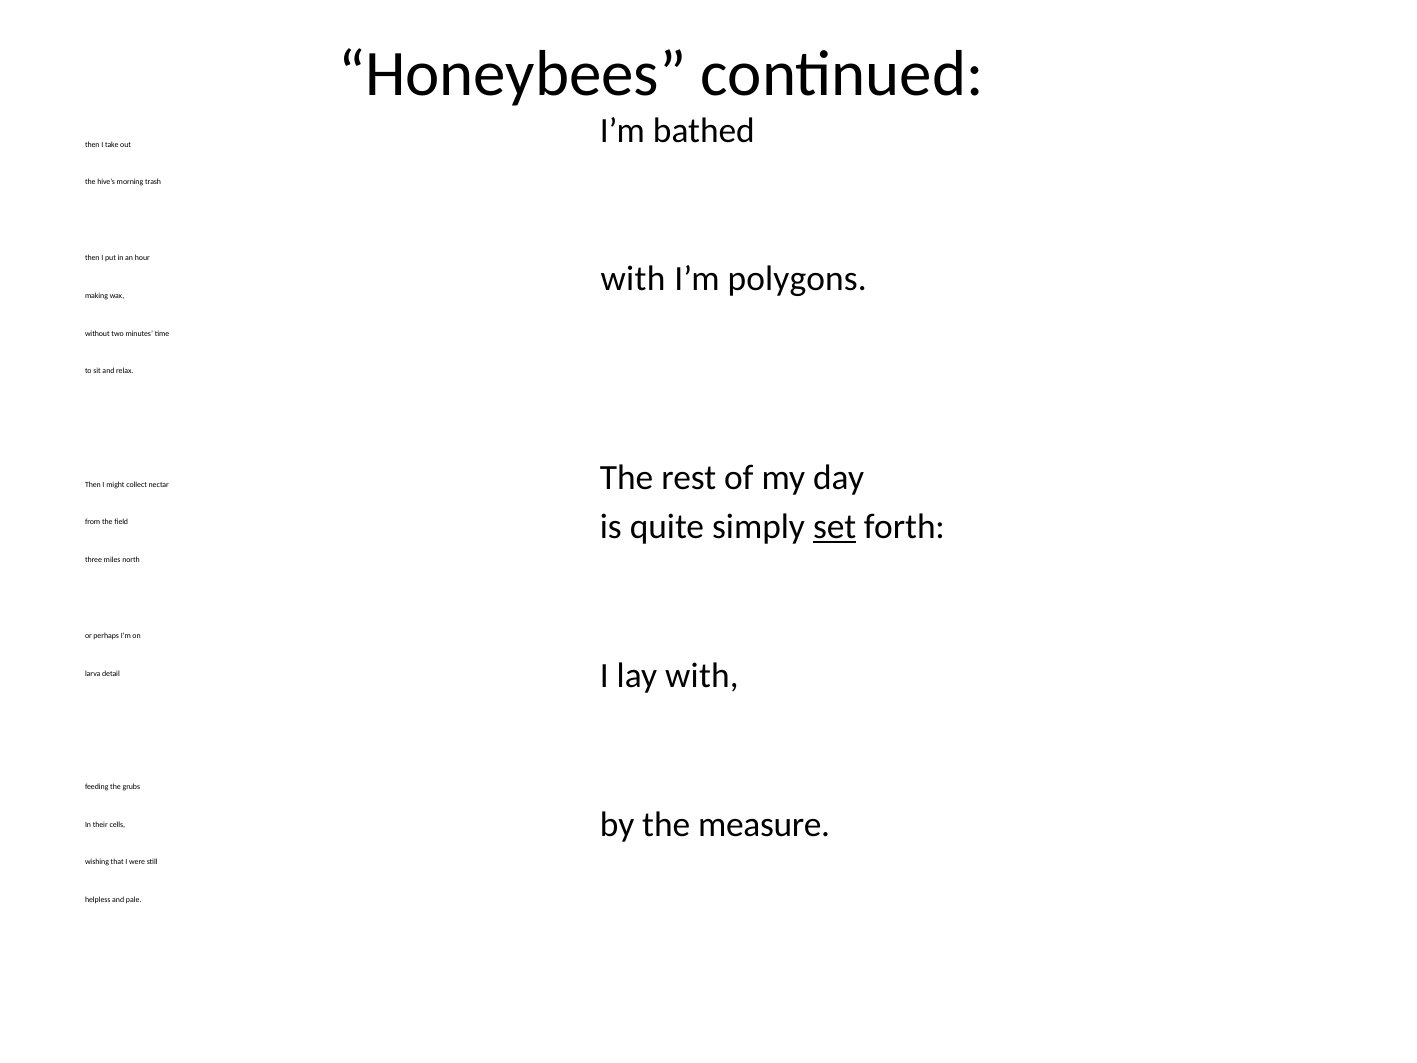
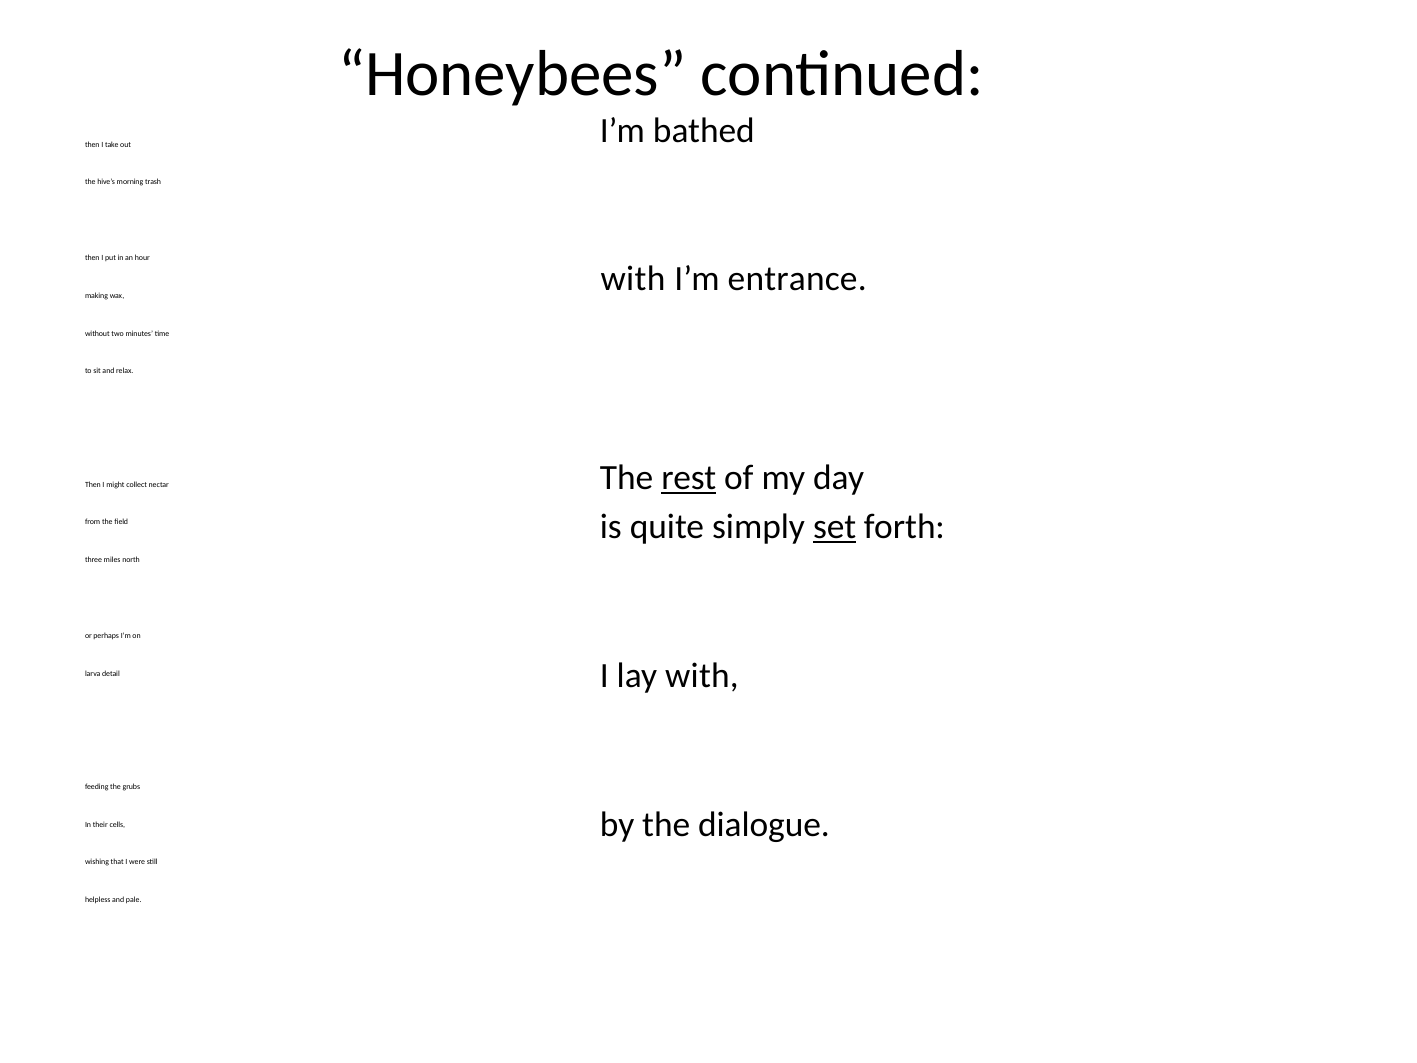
polygons: polygons -> entrance (797, 279)
rest underline: none -> present (689, 477)
measure: measure -> dialogue (764, 825)
